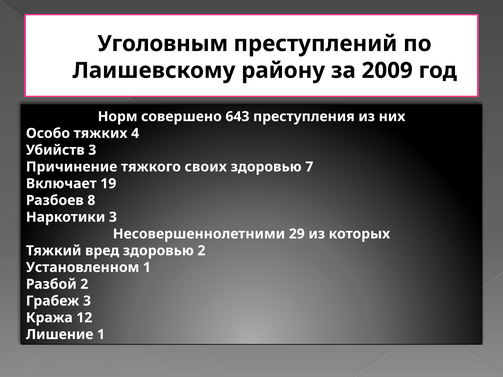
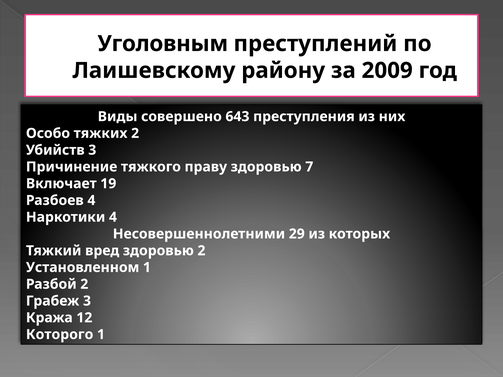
Норм: Норм -> Виды (118, 117)
тяжких 4: 4 -> 2 (135, 133)
своих: своих -> праву (206, 167)
Разбоев 8: 8 -> 4 (91, 200)
Наркотики 3: 3 -> 4 (113, 217)
Лишение: Лишение -> Которого (60, 335)
